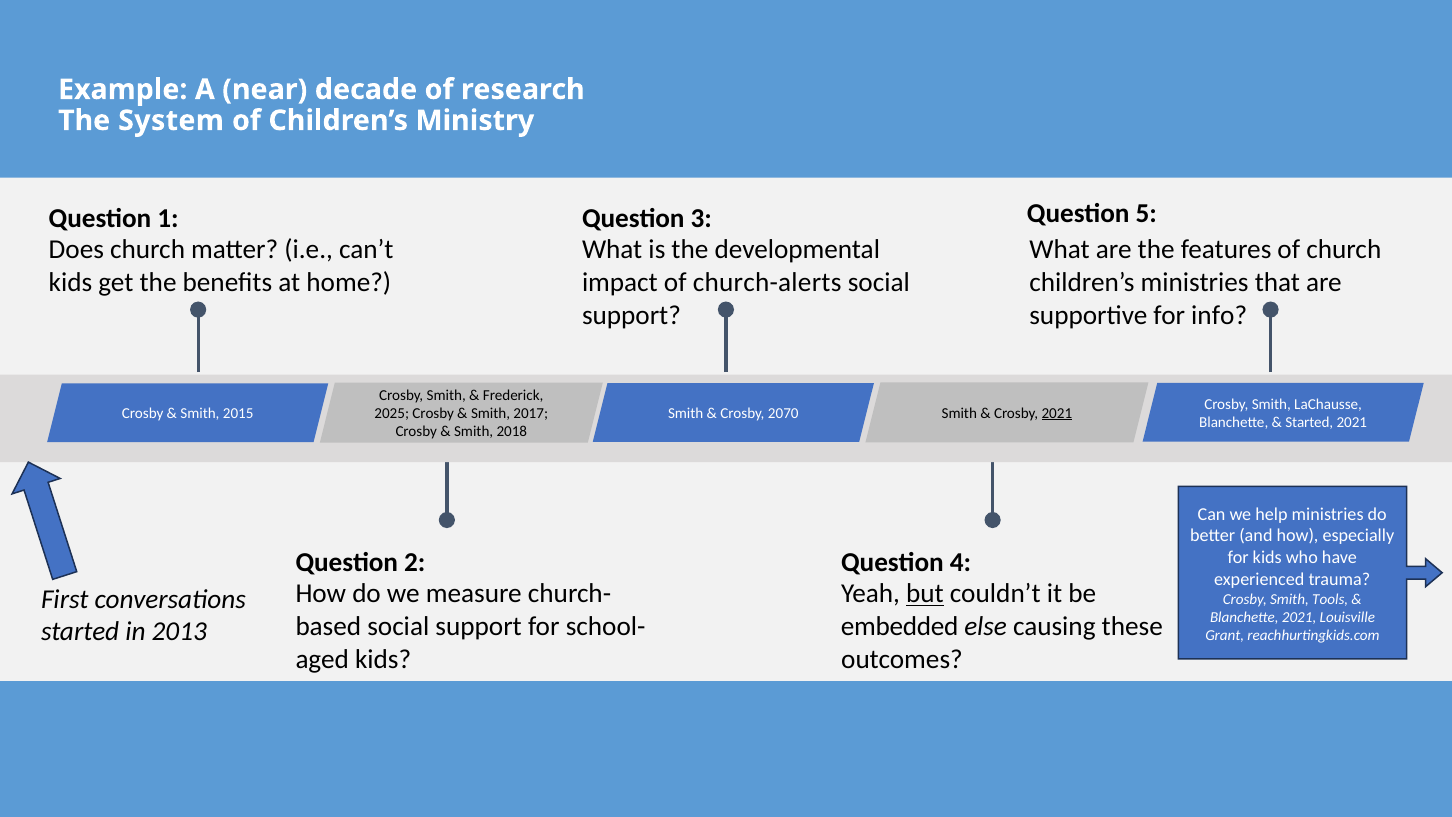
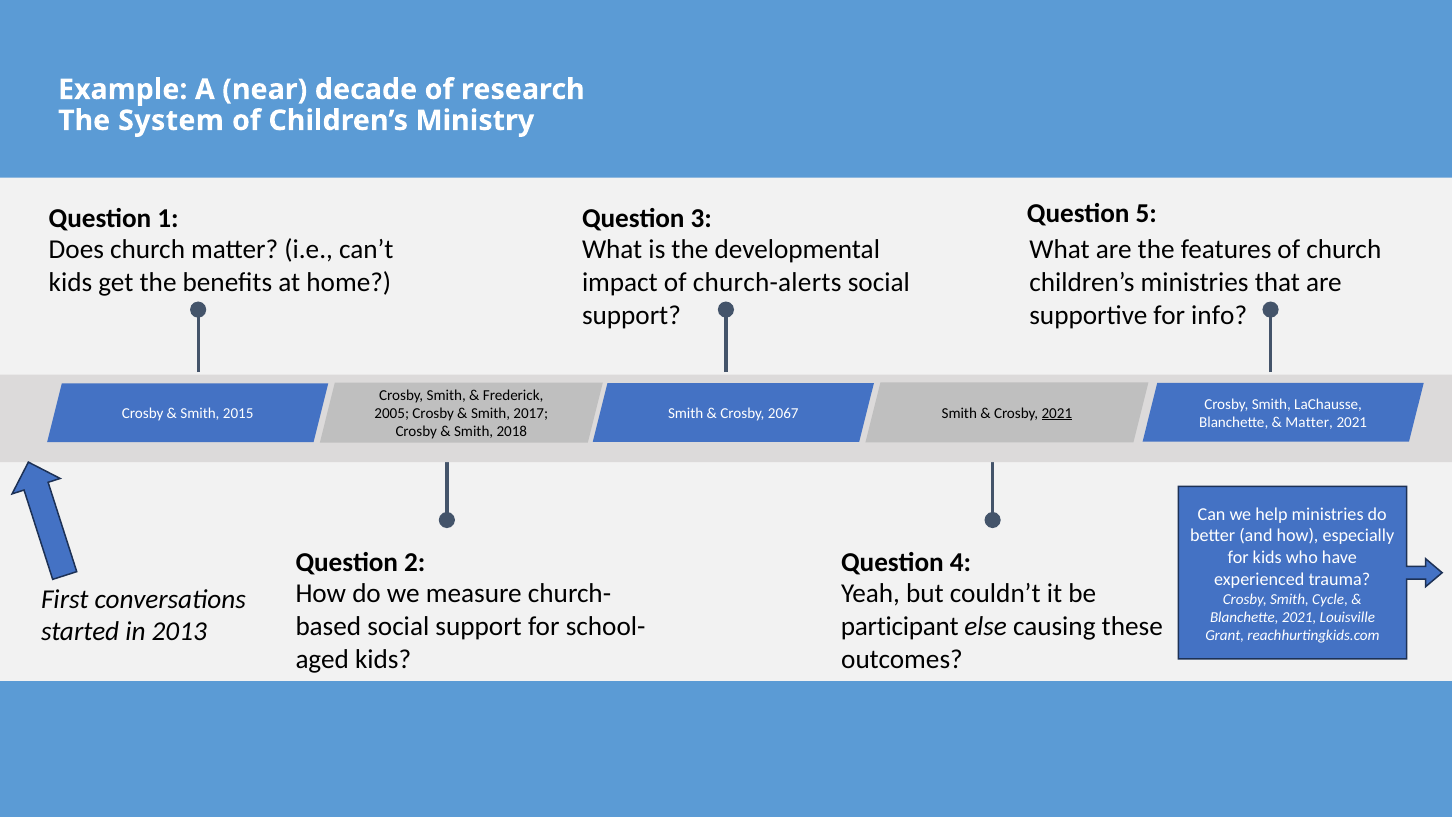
2070: 2070 -> 2067 (783, 413)
2025: 2025 -> 2005 (392, 414)
Started: Started -> Matter (1309, 422)
but underline: present -> none (925, 594)
Tools: Tools -> Cycle (1330, 599)
embedded: embedded -> participant (900, 626)
